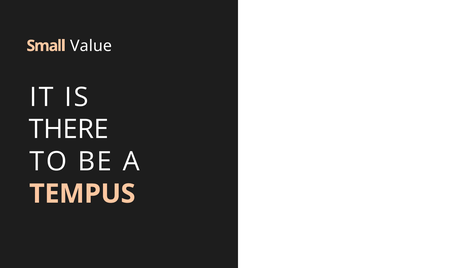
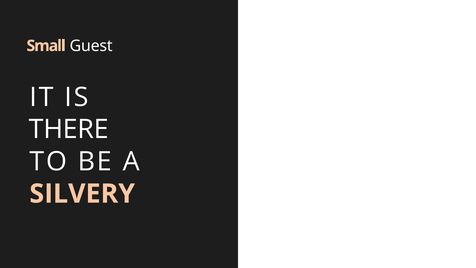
Value: Value -> Guest (91, 46)
TEMPUS: TEMPUS -> SILVERY (82, 194)
